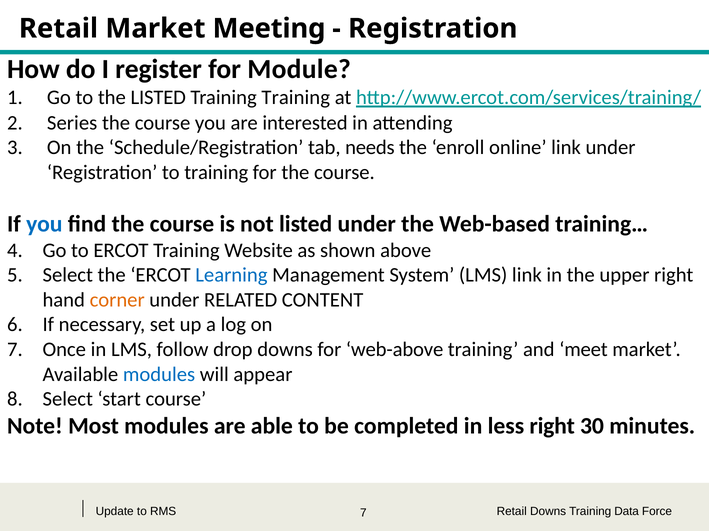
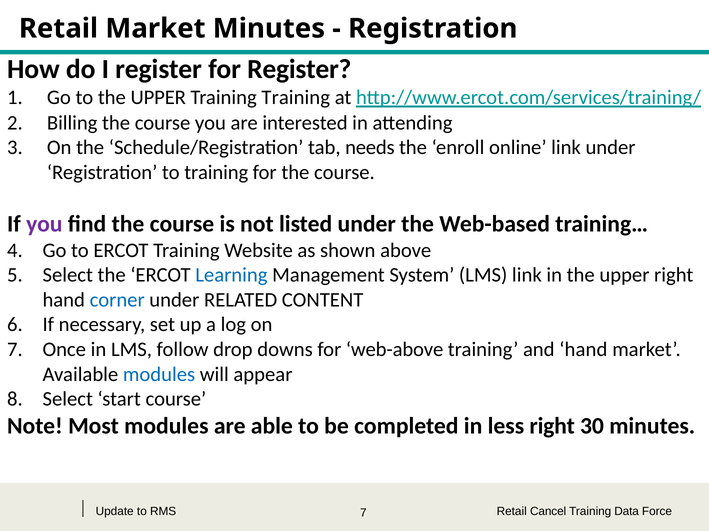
Market Meeting: Meeting -> Minutes (269, 28)
for Module: Module -> Register (299, 69)
to the LISTED: LISTED -> UPPER (158, 98)
Series: Series -> Billing (72, 123)
you colour: blue -> purple (44, 224)
corner colour: orange -> blue (117, 300)
and meet: meet -> hand (583, 350)
Retail Downs: Downs -> Cancel (548, 512)
